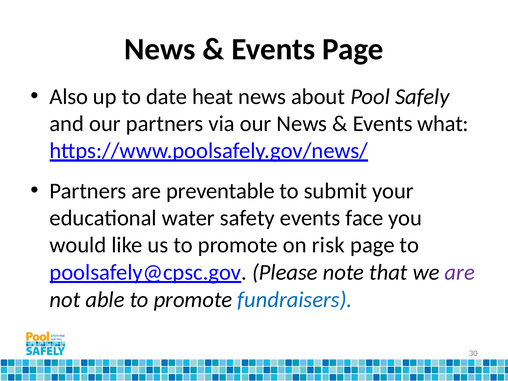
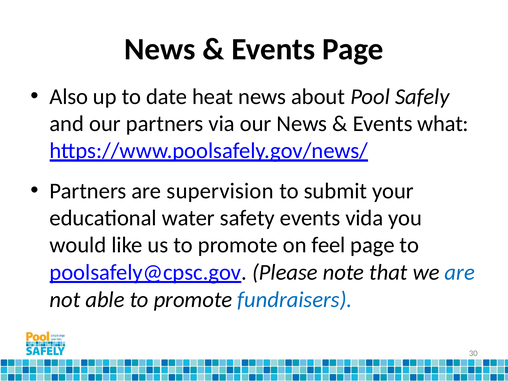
preventable: preventable -> supervision (220, 191)
face: face -> vida (364, 218)
risk: risk -> feel (329, 245)
are colour: purple -> blue (460, 272)
